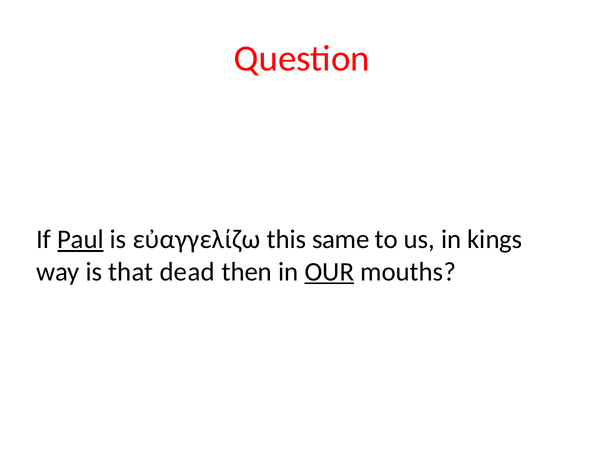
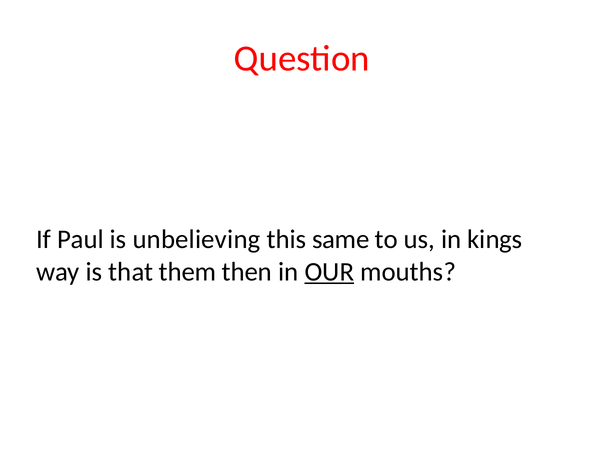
Paul underline: present -> none (81, 239)
εὐαγγελίζω: εὐαγγελίζω -> unbelieving (196, 239)
dead: dead -> them (187, 272)
